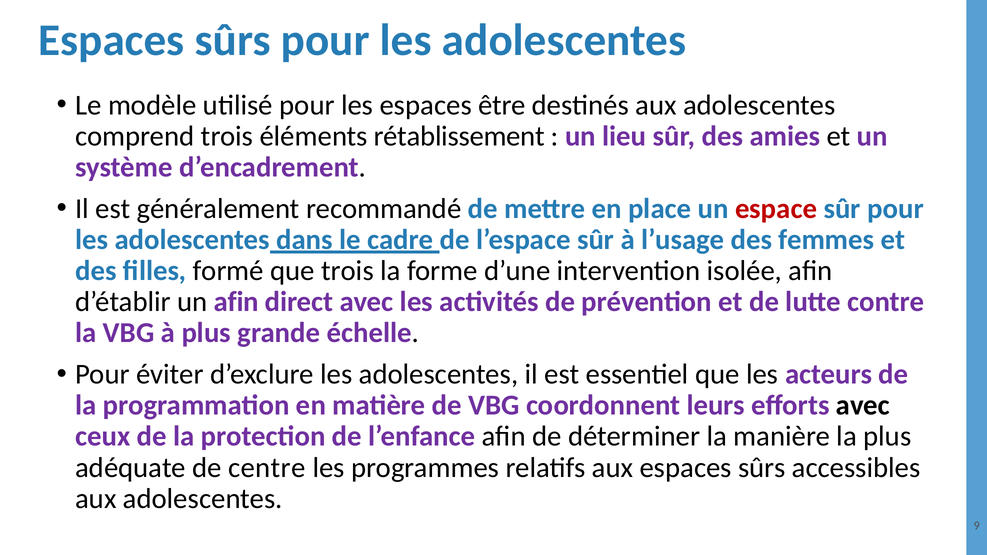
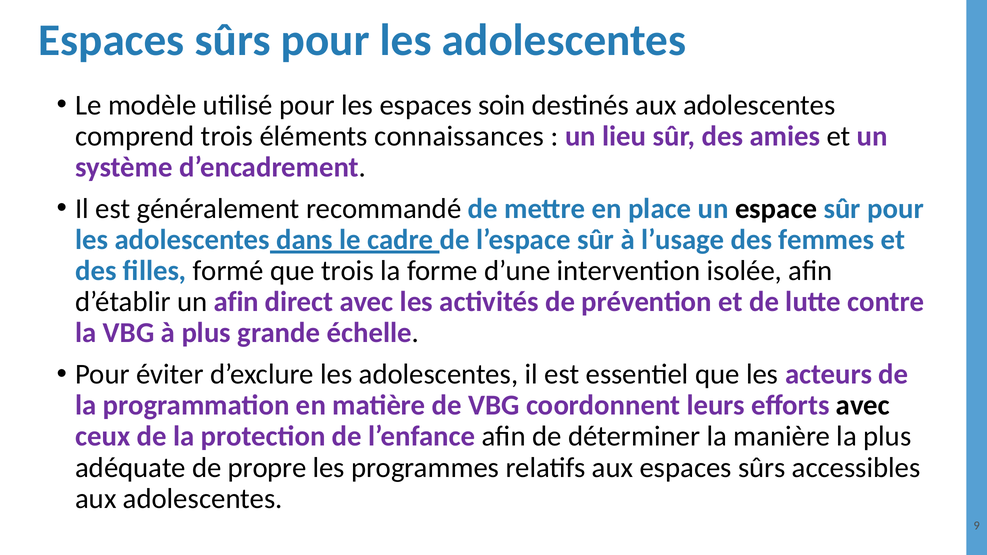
être: être -> soin (502, 105)
rétablissement: rétablissement -> connaissances (459, 136)
espace colour: red -> black (776, 209)
centre: centre -> propre (267, 468)
